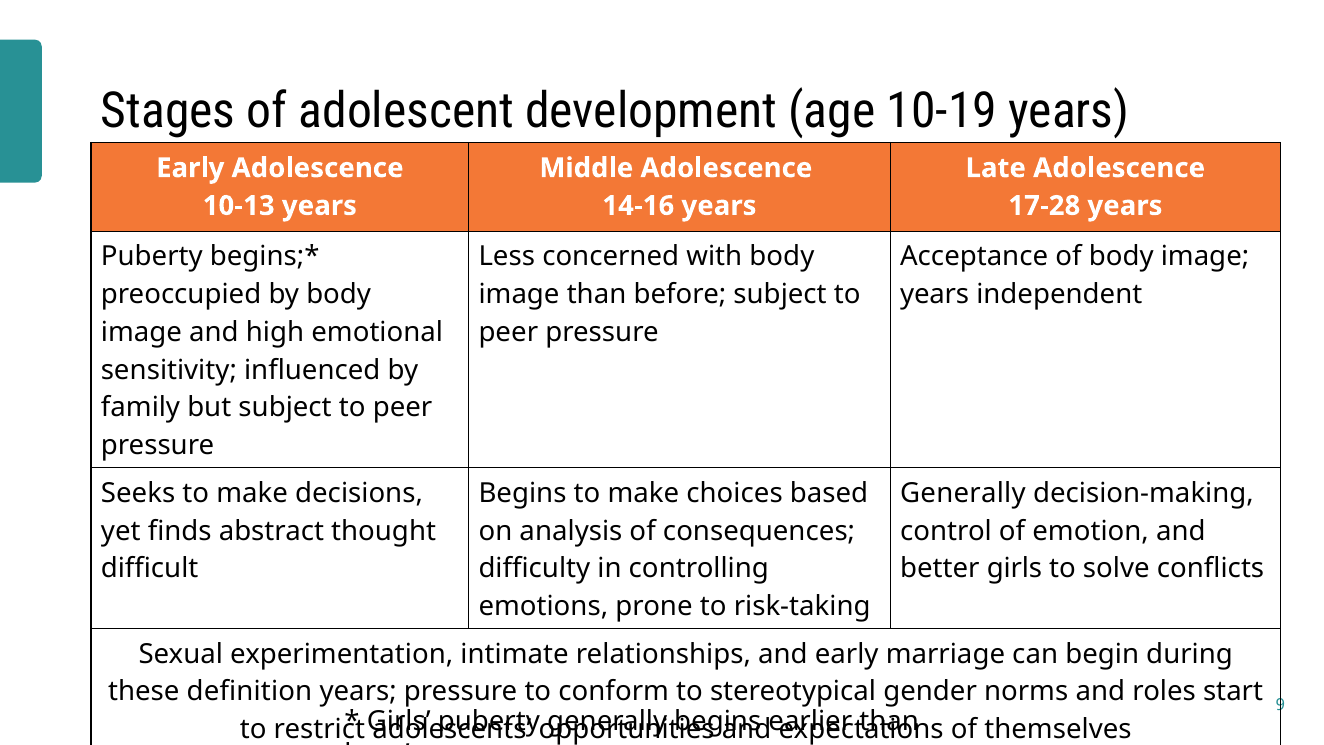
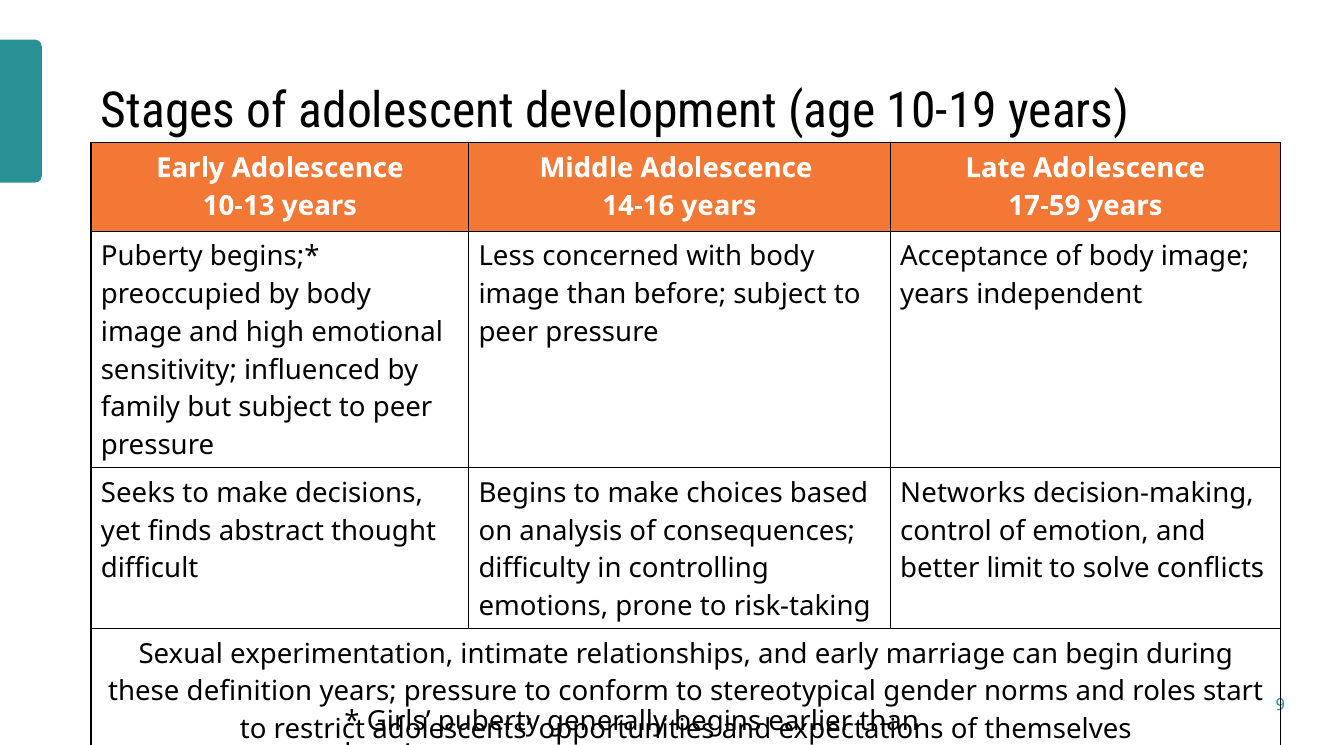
17-28: 17-28 -> 17-59 (1044, 206)
Generally: Generally -> Networks (963, 493)
better girls: girls -> limit (1015, 568)
